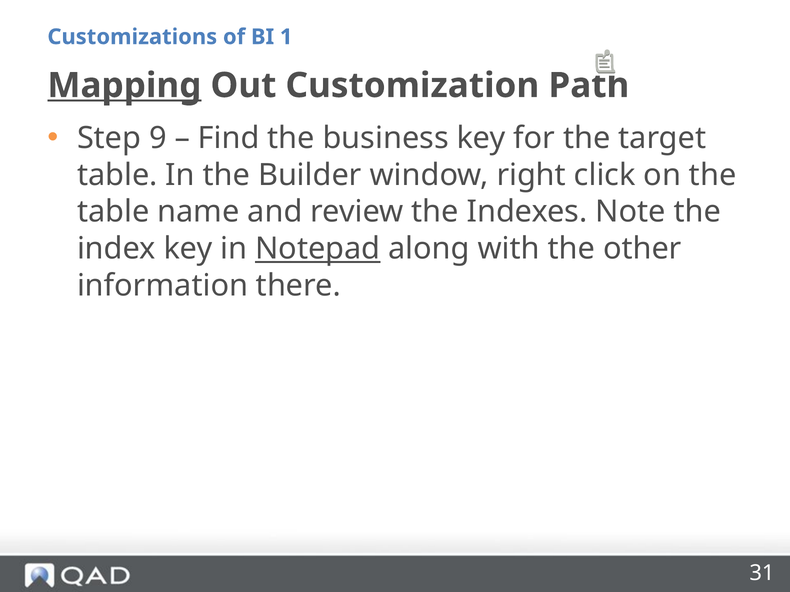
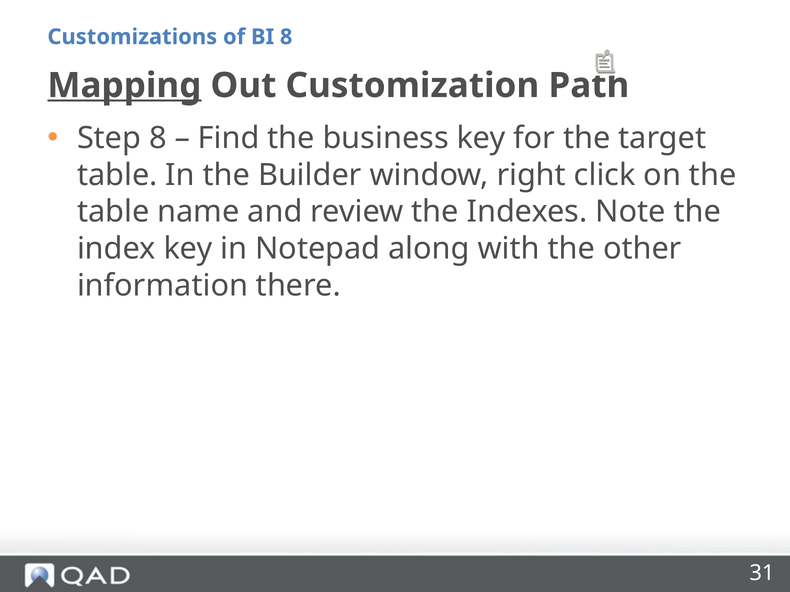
BI 1: 1 -> 8 (286, 37)
Step 9: 9 -> 8 (158, 138)
Notepad underline: present -> none (318, 249)
